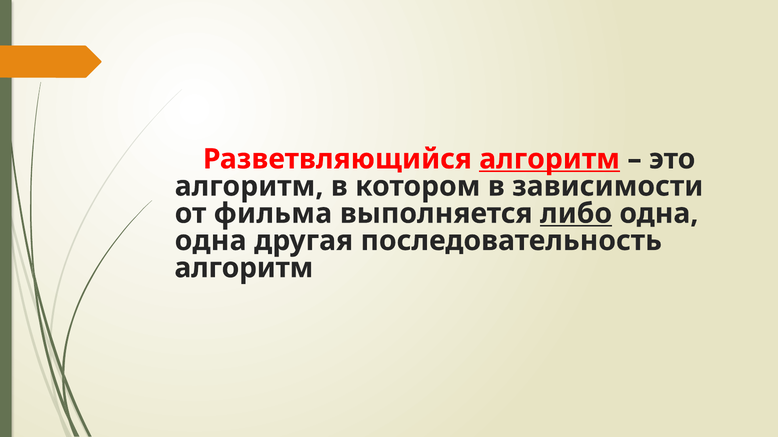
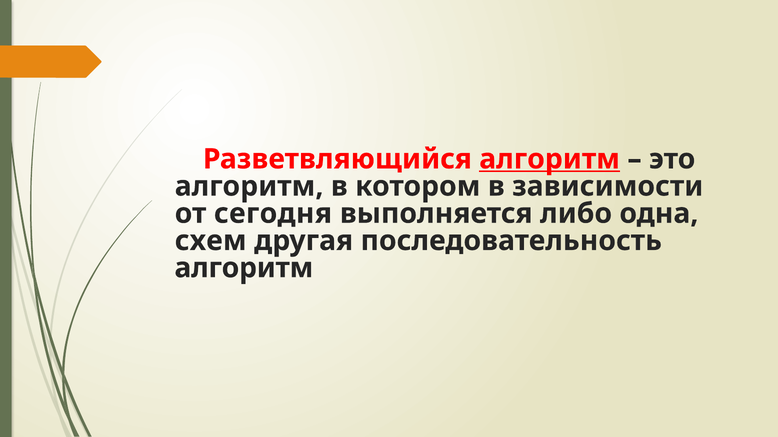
фильма: фильма -> сегодня (273, 214)
либо underline: present -> none (576, 214)
одна: одна -> схем (211, 241)
